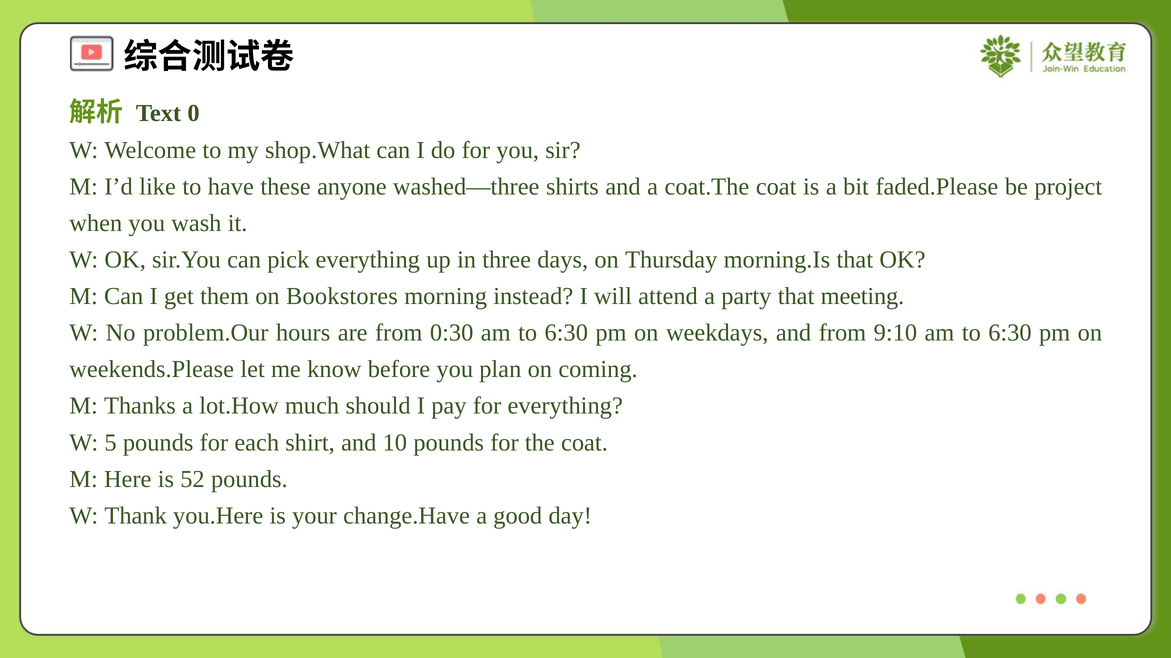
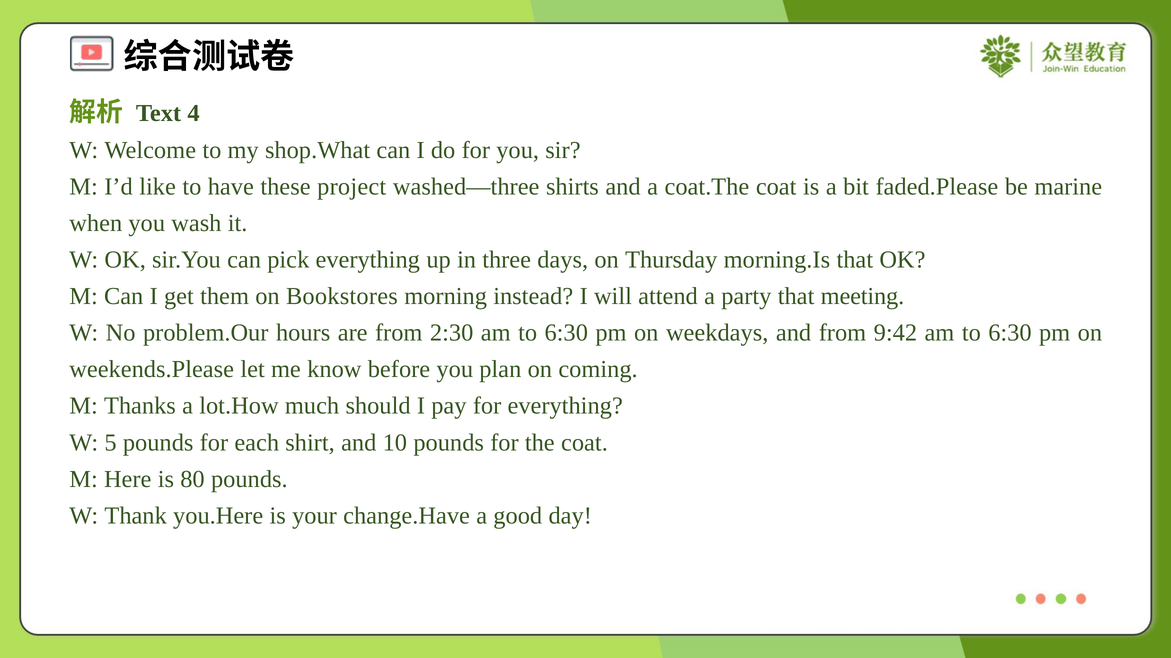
0: 0 -> 4 (194, 113)
anyone: anyone -> project (352, 187)
project: project -> marine (1068, 187)
0:30: 0:30 -> 2:30 (452, 333)
9:10: 9:10 -> 9:42 (895, 333)
52: 52 -> 80 (193, 480)
